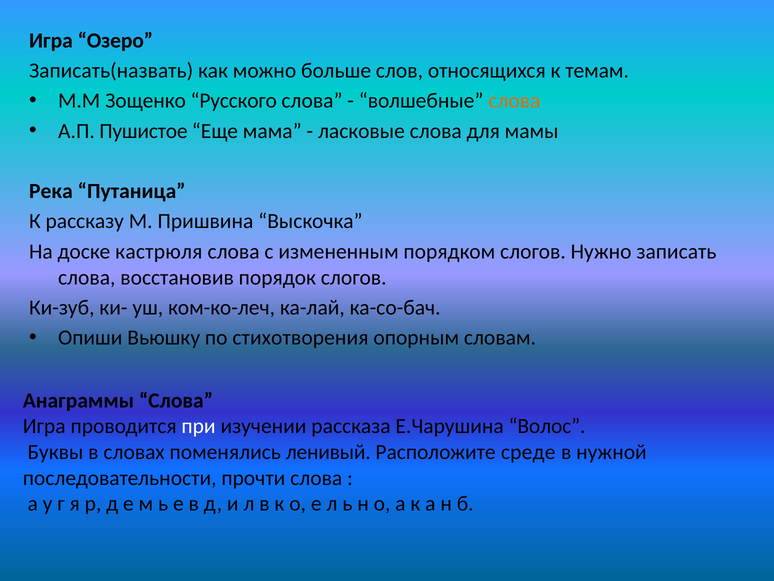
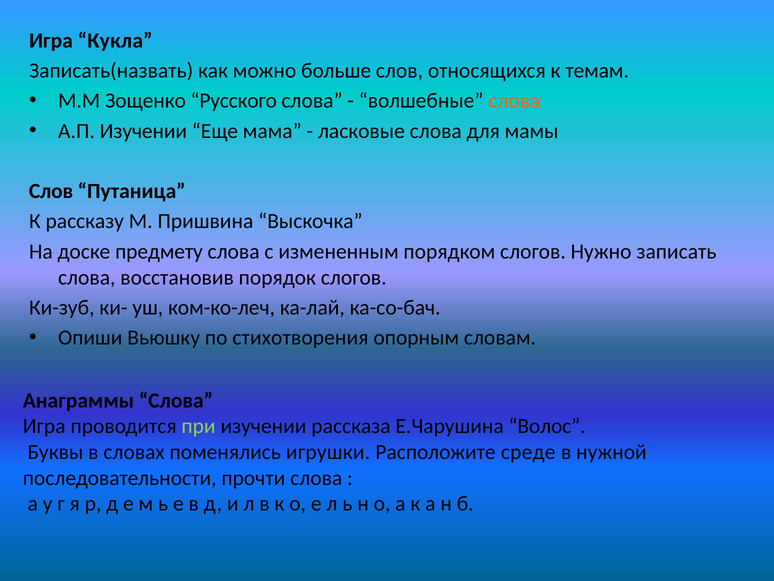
Озеро: Озеро -> Кукла (115, 40)
А.П Пушистое: Пушистое -> Изучении (143, 131)
Река: Река -> Слов (51, 191)
кастрюля: кастрюля -> предмету (159, 251)
при colour: white -> light green (199, 426)
ленивый: ленивый -> игрушки (328, 452)
